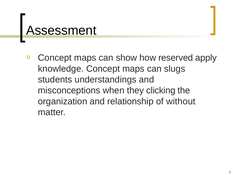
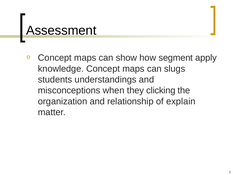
reserved: reserved -> segment (176, 58)
without: without -> explain (181, 101)
